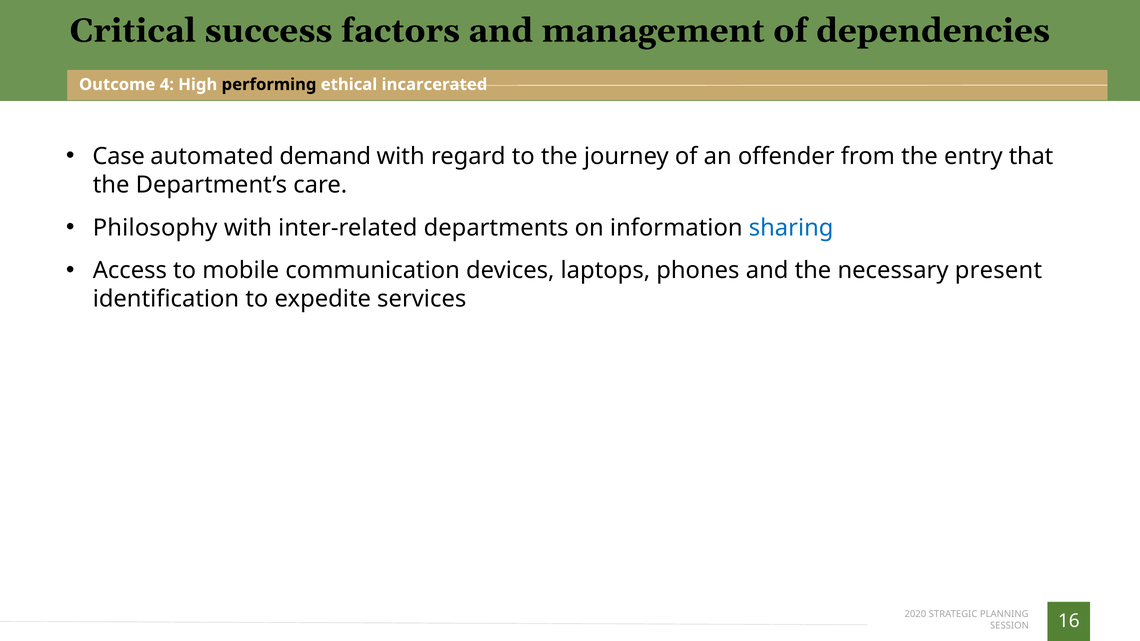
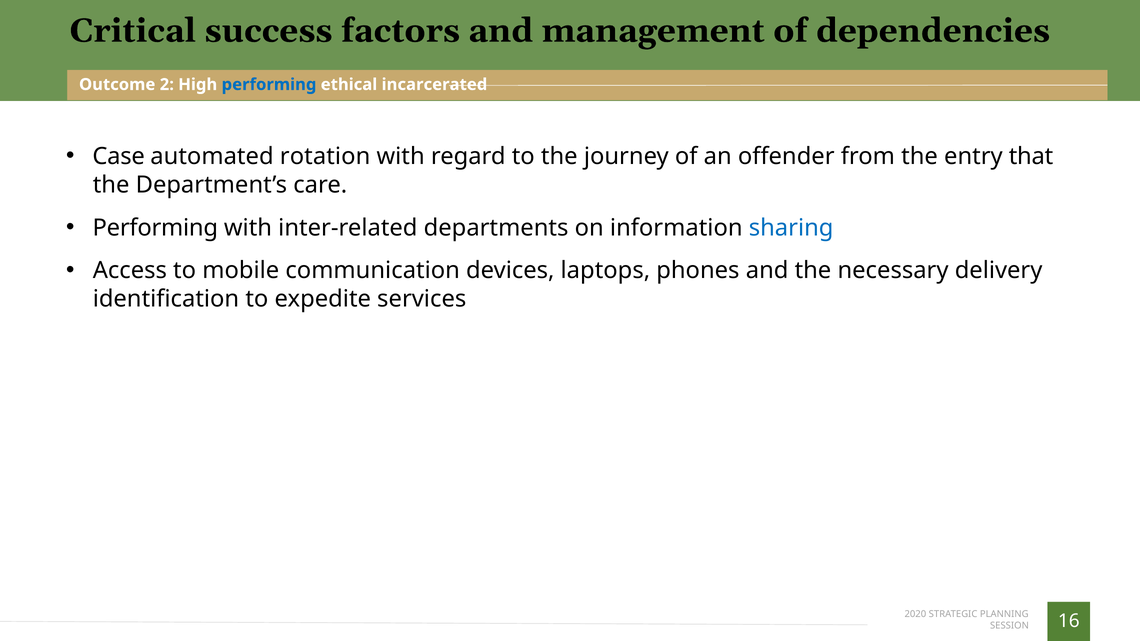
4: 4 -> 2 (167, 85)
performing colour: black -> blue (269, 85)
demand: demand -> rotation (325, 157)
Philosophy: Philosophy -> Performing (155, 228)
present: present -> delivery (999, 271)
